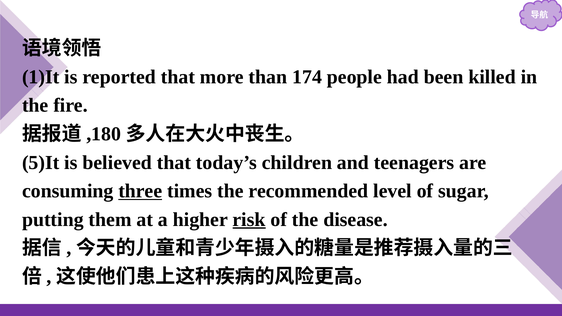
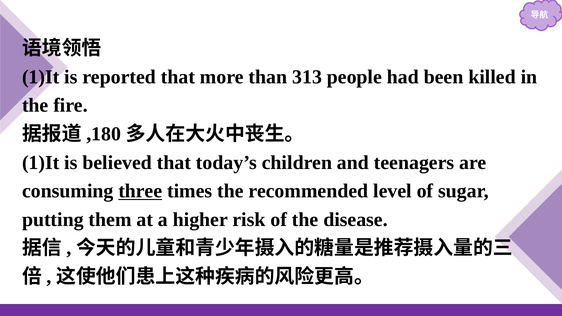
174: 174 -> 313 (307, 77)
5)It: 5)It -> 1)It (41, 163)
risk underline: present -> none (249, 220)
